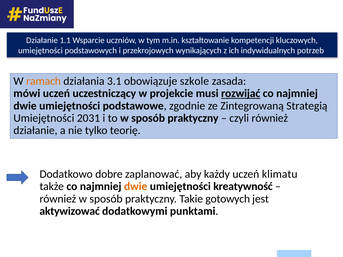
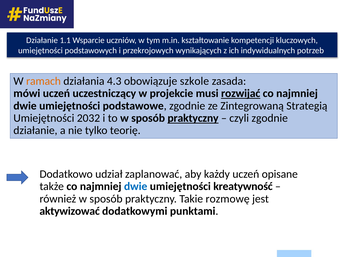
3.1: 3.1 -> 4.3 (114, 81)
2031: 2031 -> 2032 (88, 118)
praktyczny underline: none -> present (193, 118)
czyli również: również -> zgodnie (270, 118)
dobre: dobre -> udział (109, 174)
klimatu: klimatu -> opisane (280, 174)
dwie colour: orange -> blue (136, 187)
gotowych: gotowych -> rozmowę (228, 199)
